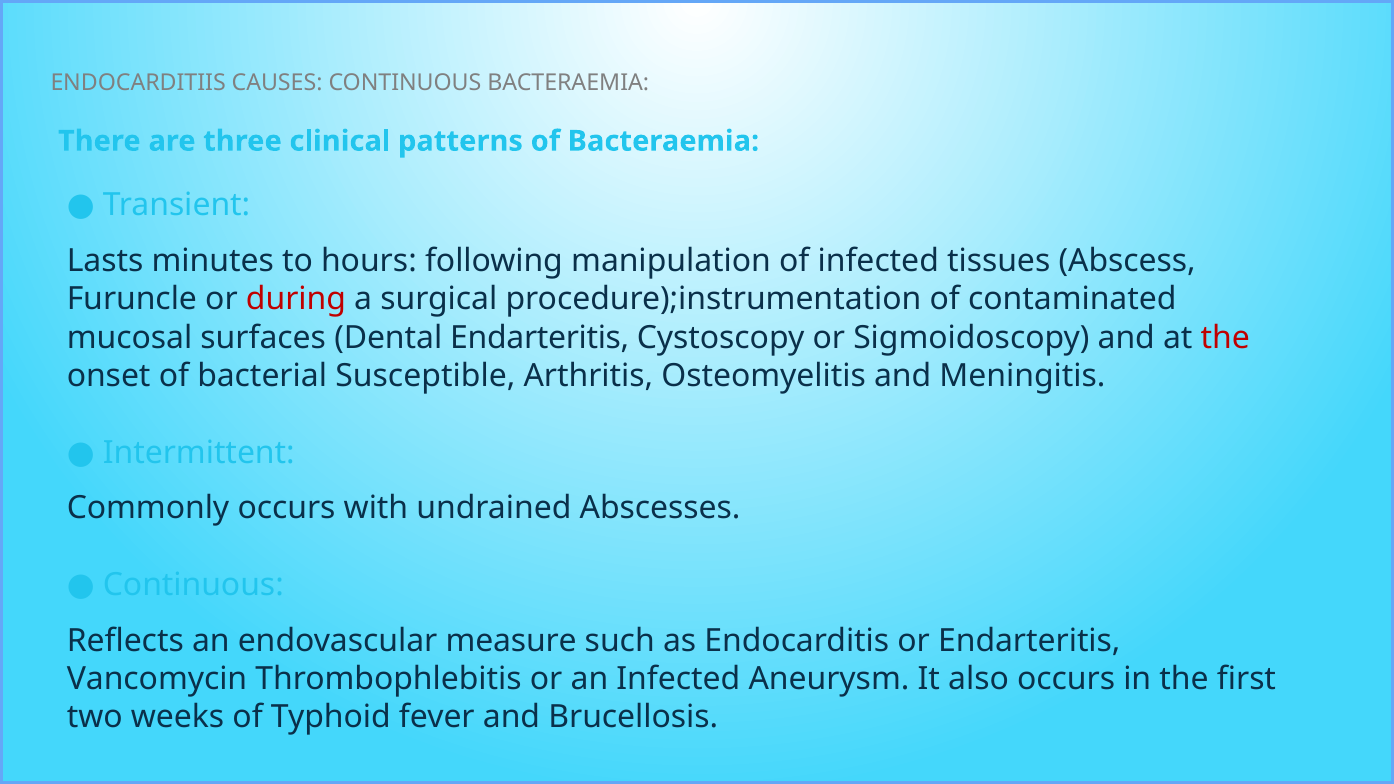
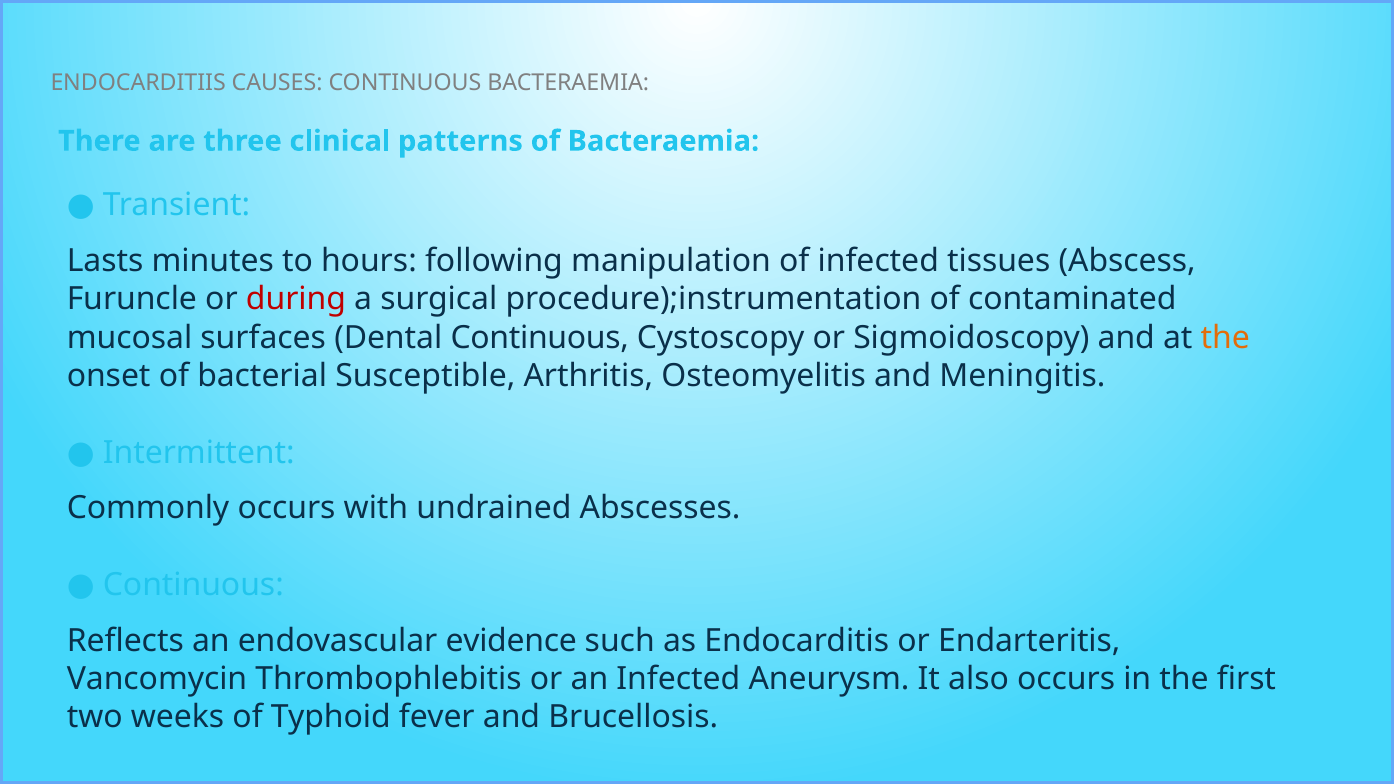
Dental Endarteritis: Endarteritis -> Continuous (540, 338)
the colour: red -> orange (1225, 338)
measure: measure -> evidence (511, 641)
